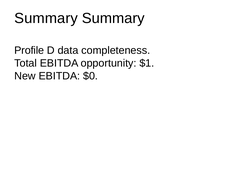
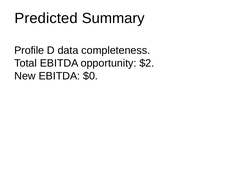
Summary: Summary -> Predicted (46, 18)
$1: $1 -> $2 (147, 63)
